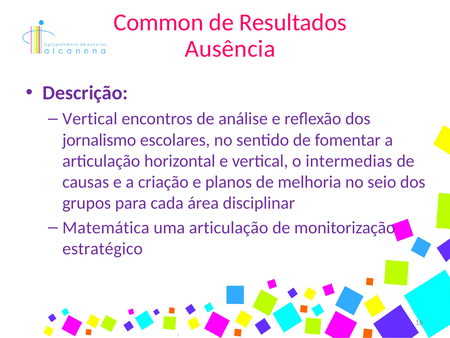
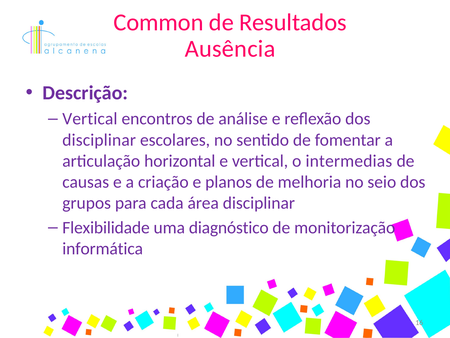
jornalismo: jornalismo -> disciplinar (99, 140)
Matemática: Matemática -> Flexibilidade (106, 227)
uma articulação: articulação -> diagnóstico (229, 227)
estratégico: estratégico -> informática (103, 248)
